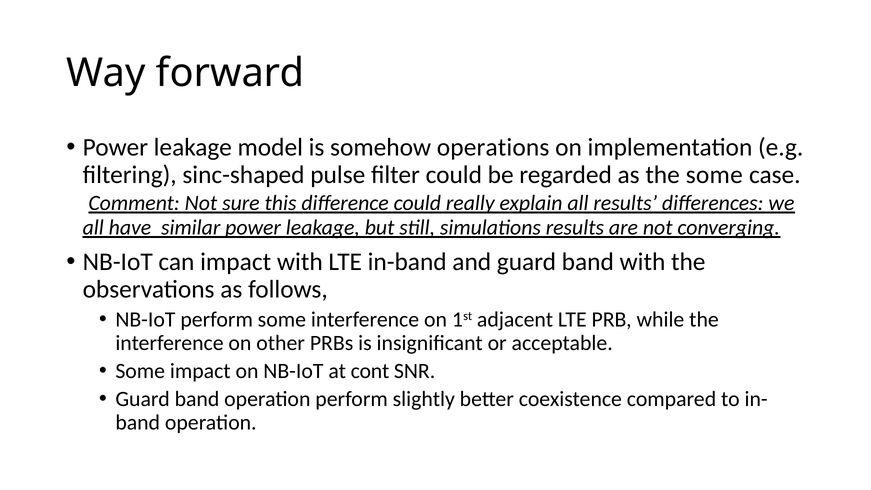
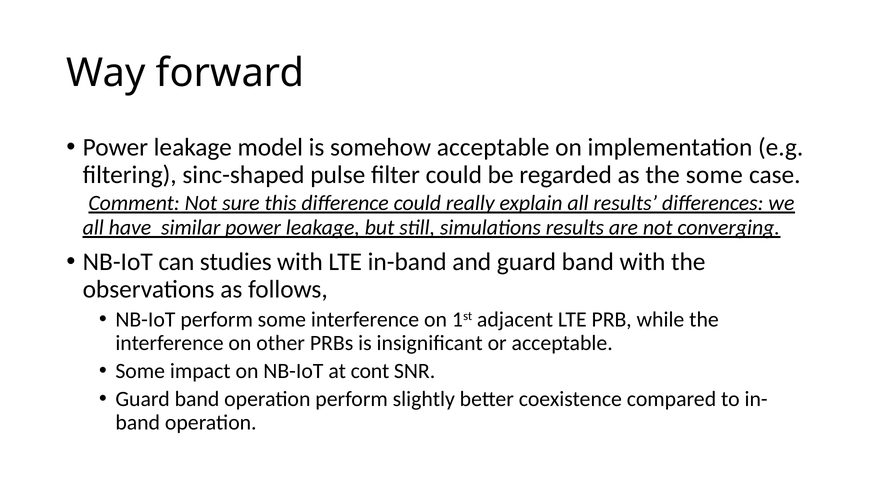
somehow operations: operations -> acceptable (493, 147)
can impact: impact -> studies (236, 262)
